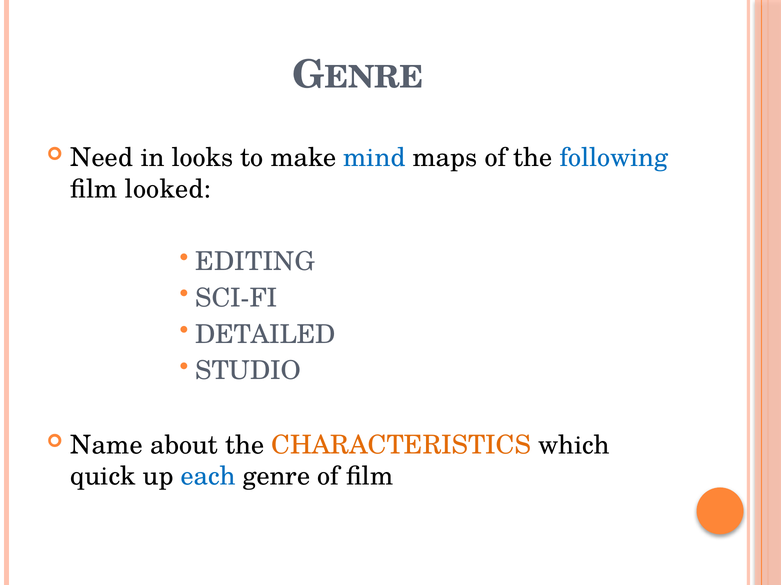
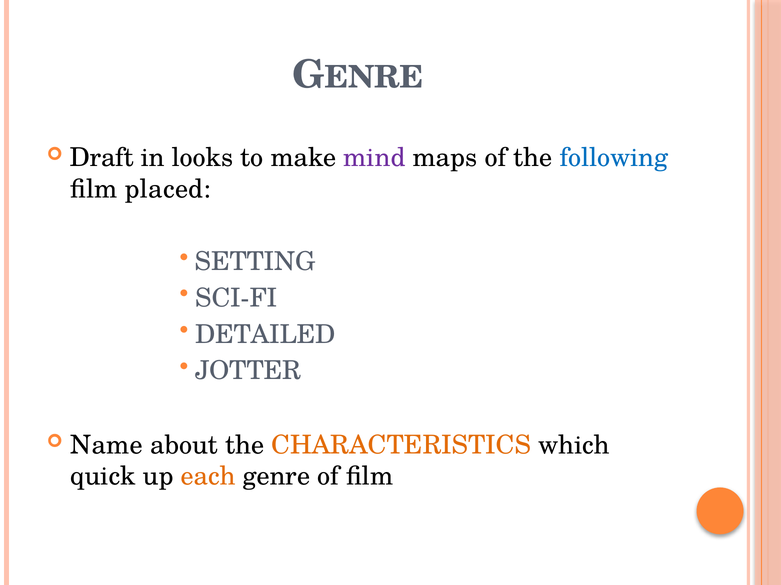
Need: Need -> Draft (102, 158)
mind colour: blue -> purple (374, 158)
looked: looked -> placed (168, 189)
EDITING: EDITING -> SETTING (255, 262)
STUDIO: STUDIO -> JOTTER (248, 371)
each colour: blue -> orange (208, 477)
